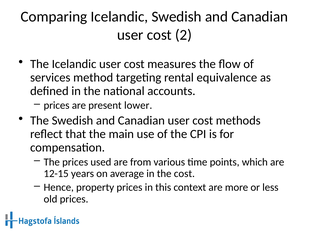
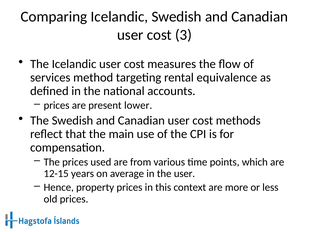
2: 2 -> 3 (184, 35)
the cost: cost -> user (184, 173)
